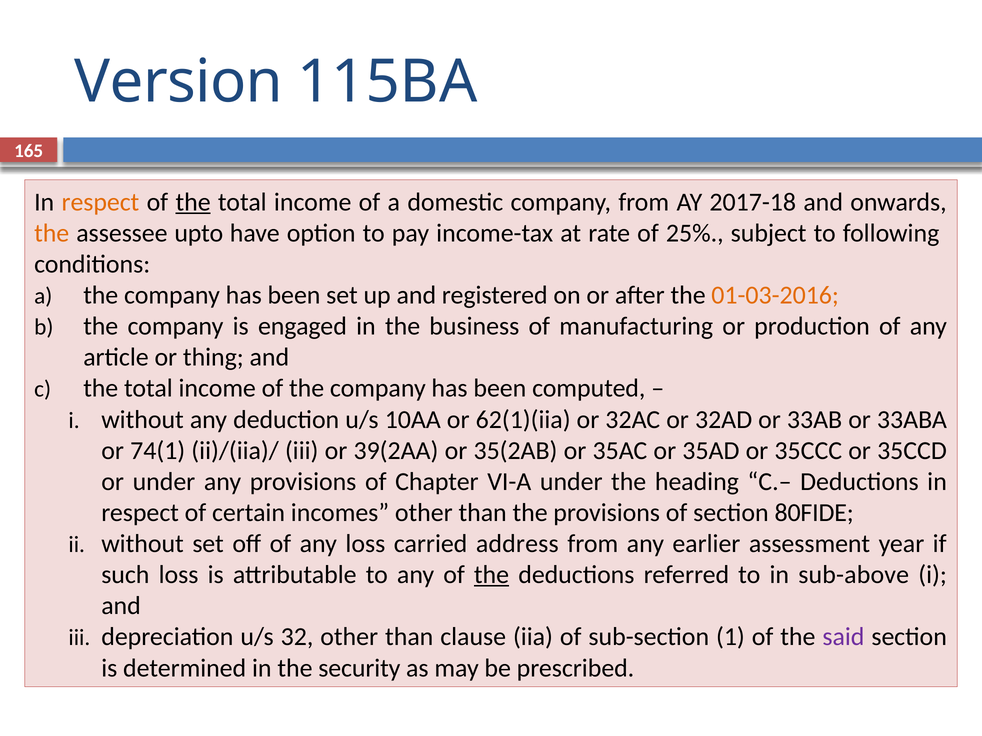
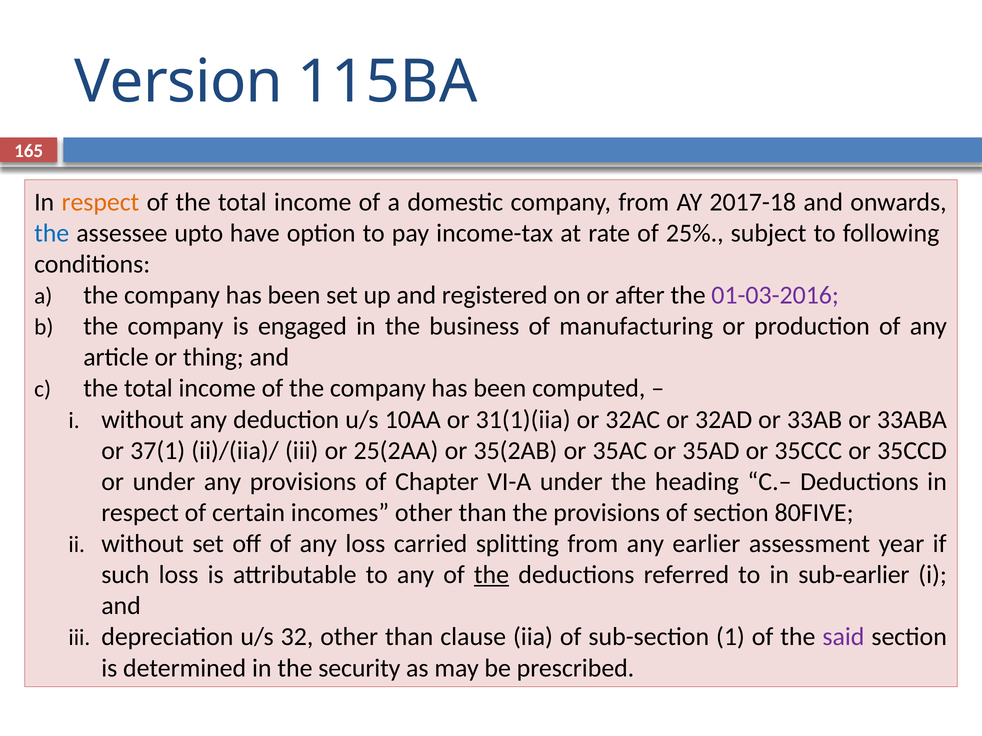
the underline: present -> none (193, 202)
the colour: orange -> blue (52, 233)
01-03-2016 colour: orange -> purple (775, 295)
62(1)(iia: 62(1)(iia -> 31(1)(iia (523, 420)
74(1: 74(1 -> 37(1 (158, 451)
39(2AA: 39(2AA -> 25(2AA (396, 451)
80FIDE: 80FIDE -> 80FIVE (814, 513)
address: address -> splitting (517, 544)
sub-above: sub-above -> sub-earlier (854, 575)
